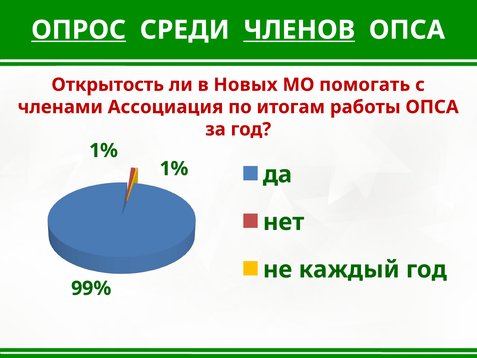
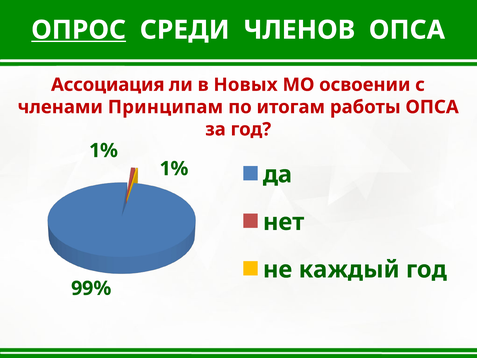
ЧЛЕНОВ underline: present -> none (299, 30)
Открытость: Открытость -> Ассоциация (108, 85)
помогать: помогать -> освоении (365, 85)
Ассоциация: Ассоциация -> Принципам (165, 107)
